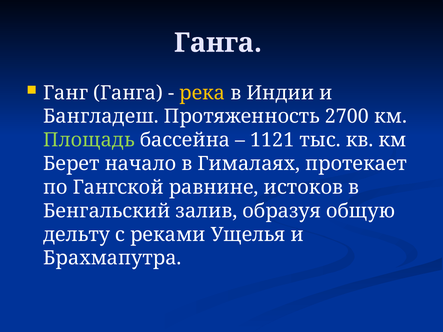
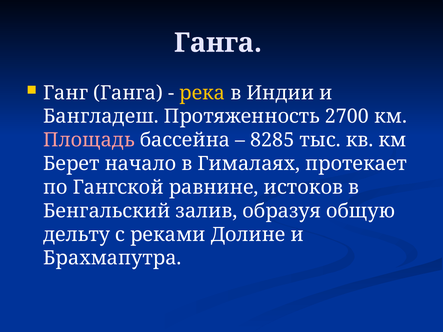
Площадь colour: light green -> pink (89, 140)
1121: 1121 -> 8285 (272, 140)
Ущелья: Ущелья -> Долине (248, 235)
